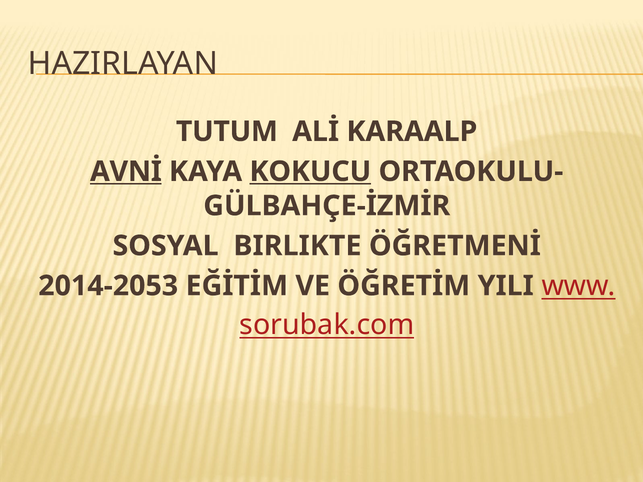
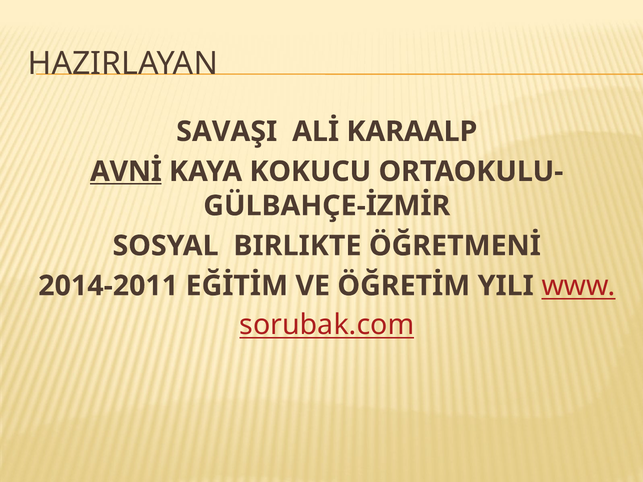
TUTUM: TUTUM -> SAVAŞI (227, 132)
KOKUCU underline: present -> none (310, 172)
2014-2053: 2014-2053 -> 2014-2011 (108, 286)
